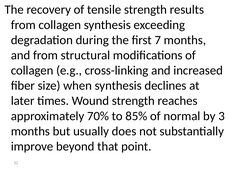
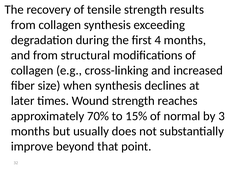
7: 7 -> 4 (158, 40)
85%: 85% -> 15% (136, 116)
